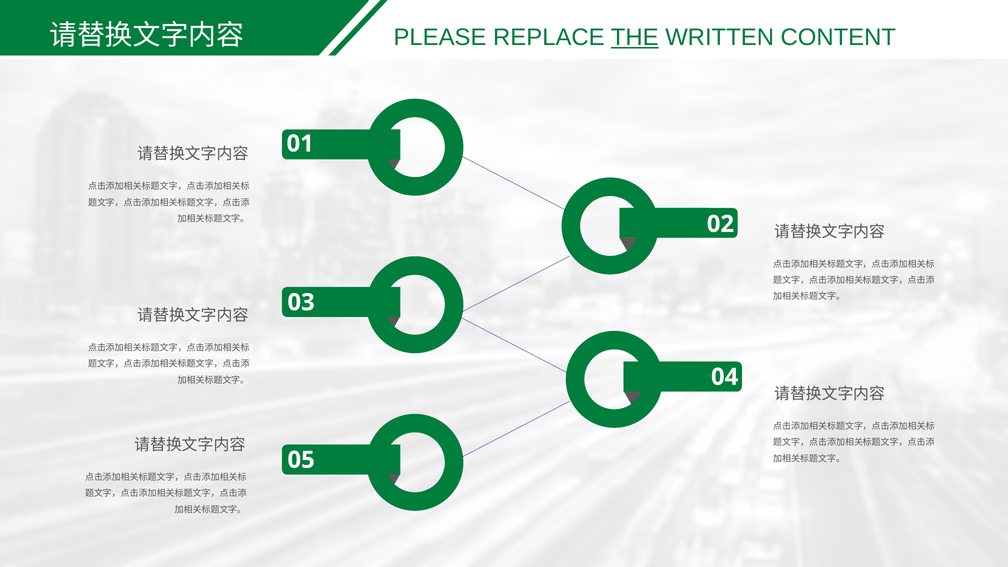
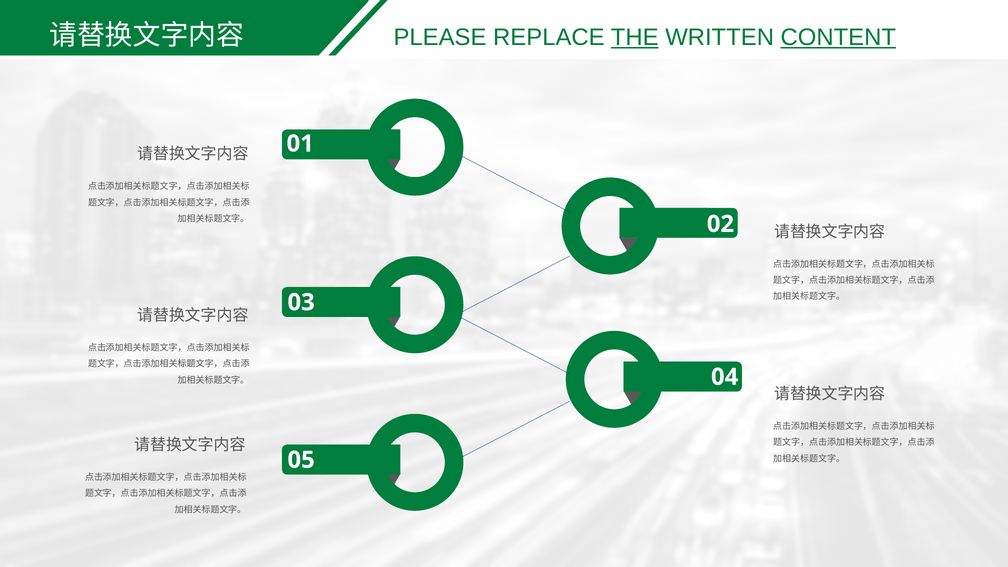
CONTENT underline: none -> present (838, 38)
